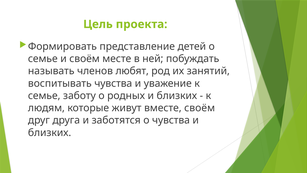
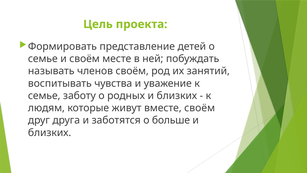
членов любят: любят -> своём (132, 71)
о чувства: чувства -> больше (171, 120)
